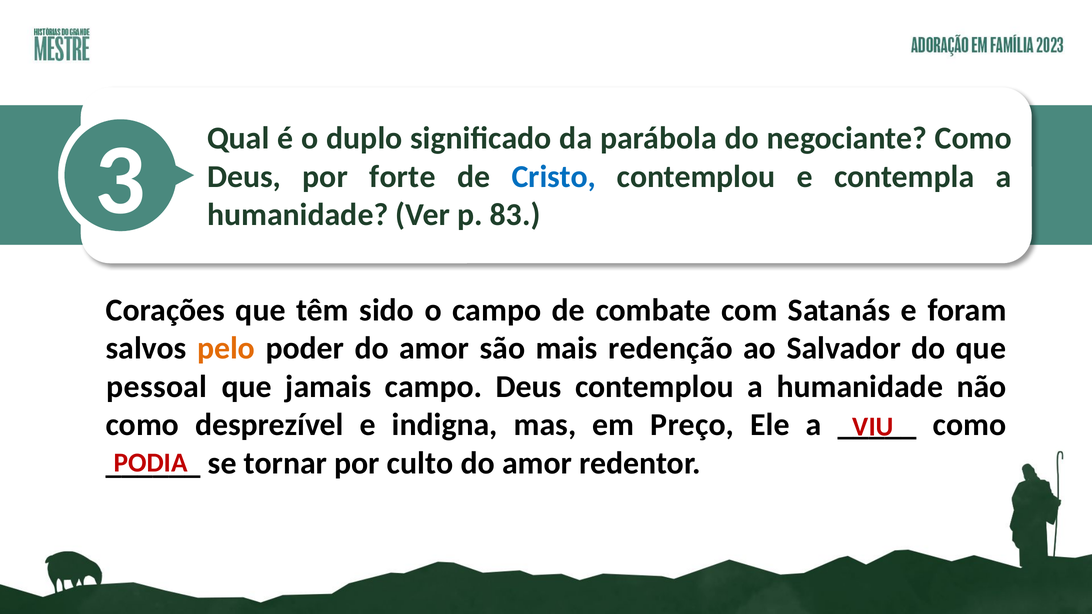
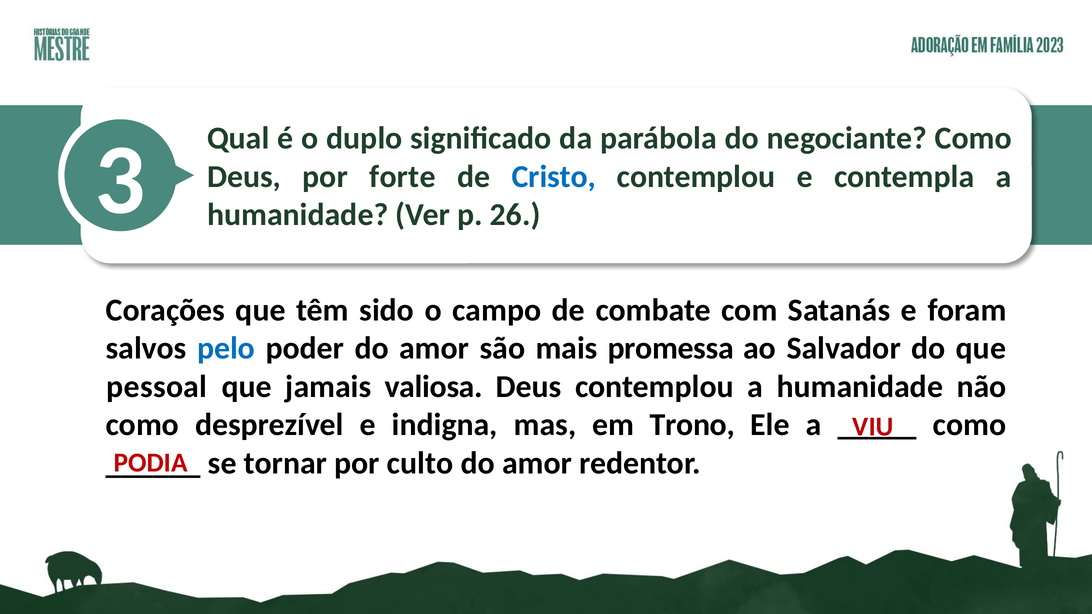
83: 83 -> 26 (515, 215)
pelo colour: orange -> blue (226, 349)
redenção: redenção -> promessa (671, 349)
jamais campo: campo -> valiosa (434, 387)
Preço: Preço -> Trono (692, 425)
